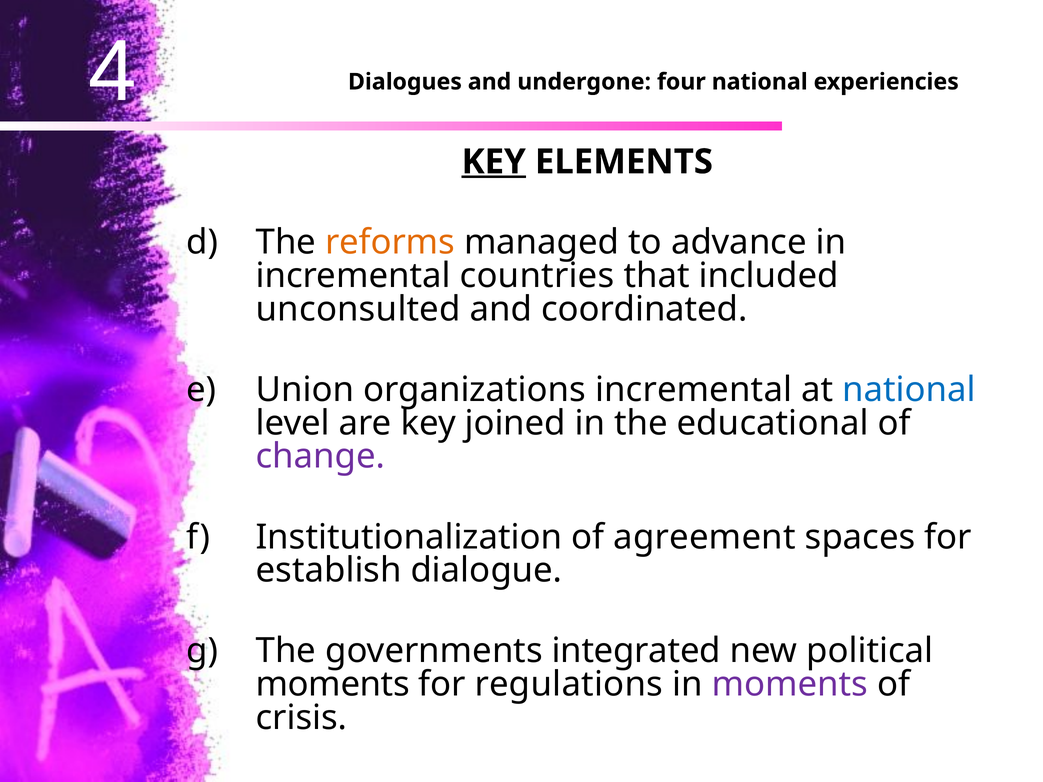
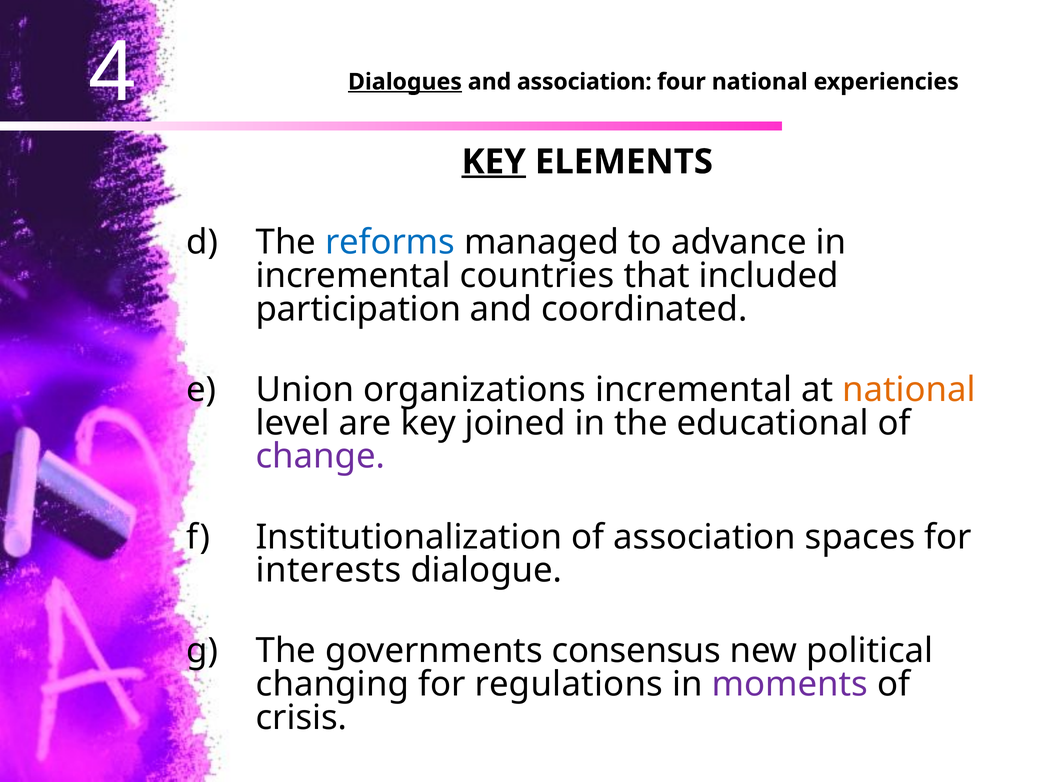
Dialogues underline: none -> present (405, 82)
and undergone: undergone -> association (584, 82)
reforms colour: orange -> blue (390, 242)
unconsulted: unconsulted -> participation (358, 309)
national colour: blue -> orange (909, 390)
of agreement: agreement -> association (705, 537)
establish: establish -> interests (329, 571)
integrated: integrated -> consensus (636, 651)
moments: moments -> changing (332, 685)
